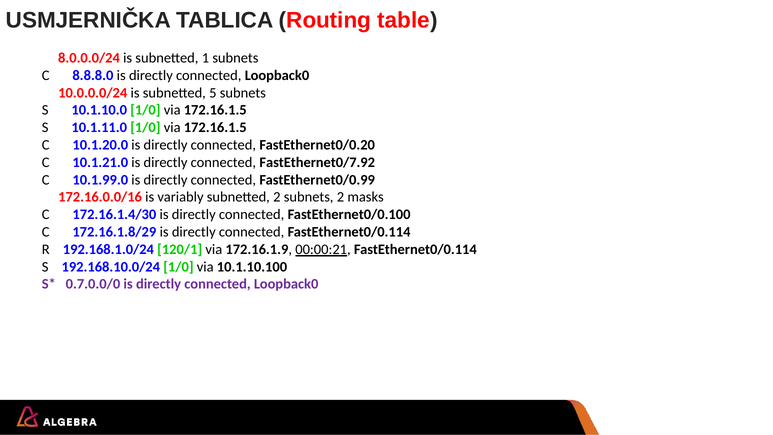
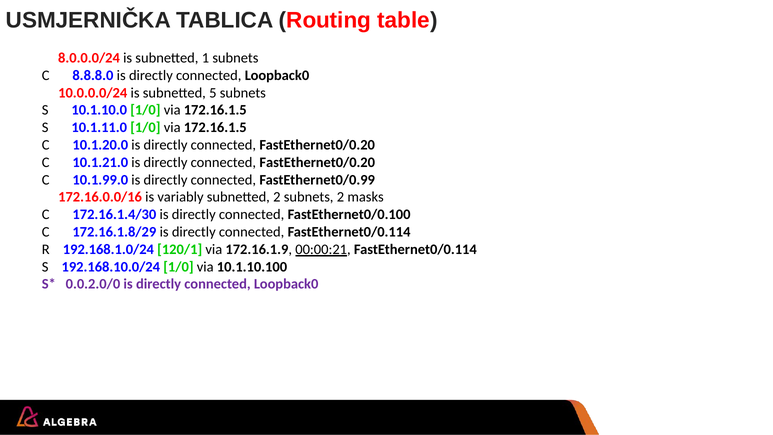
FastEthernet0/7.92: FastEthernet0/7.92 -> FastEthernet0/0.20 (317, 162)
0.7.0.0/0: 0.7.0.0/0 -> 0.0.2.0/0 (93, 284)
